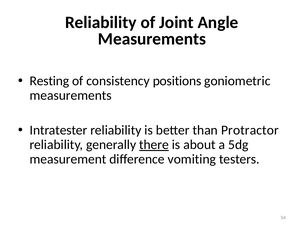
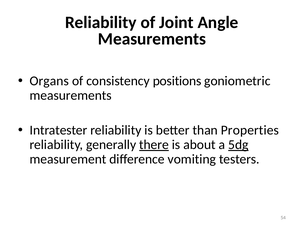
Resting: Resting -> Organs (49, 81)
Protractor: Protractor -> Properties (250, 130)
5dg underline: none -> present (238, 145)
